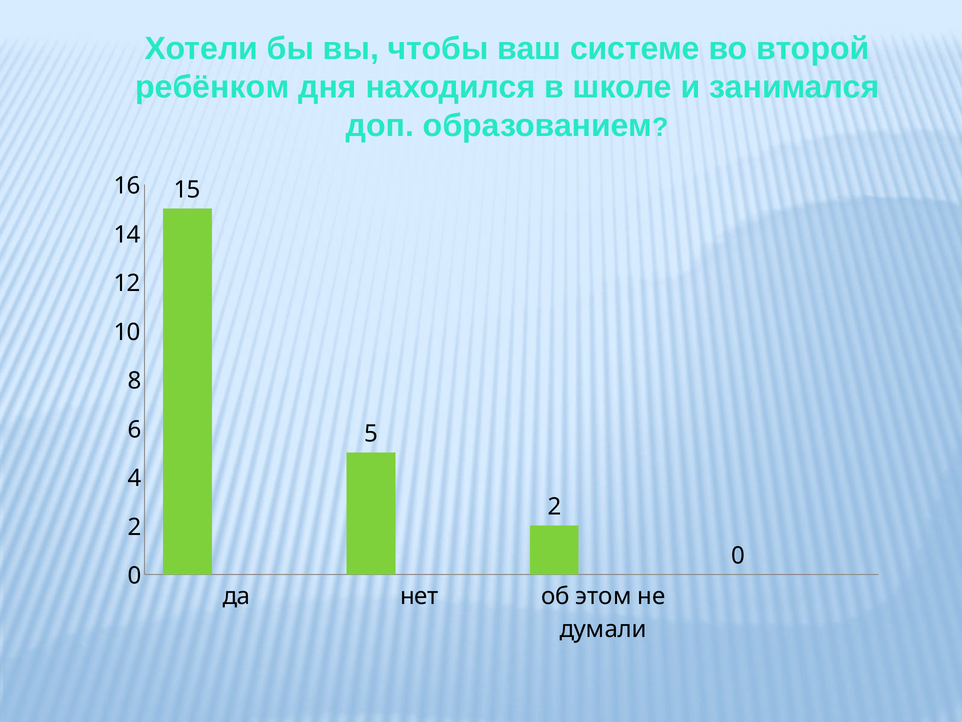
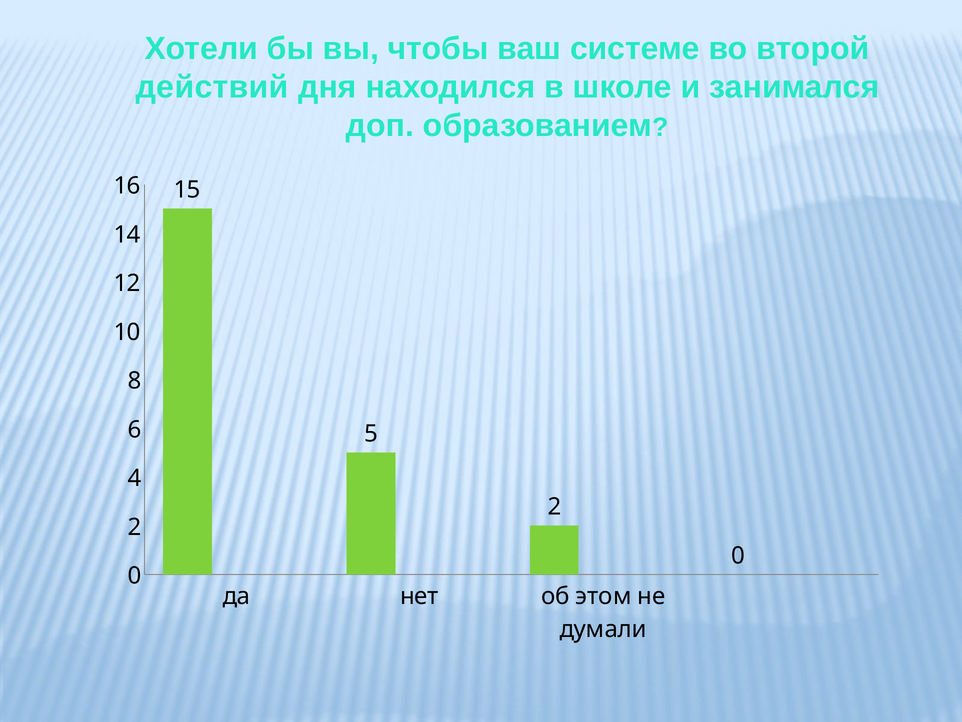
ребёнком: ребёнком -> действий (212, 87)
